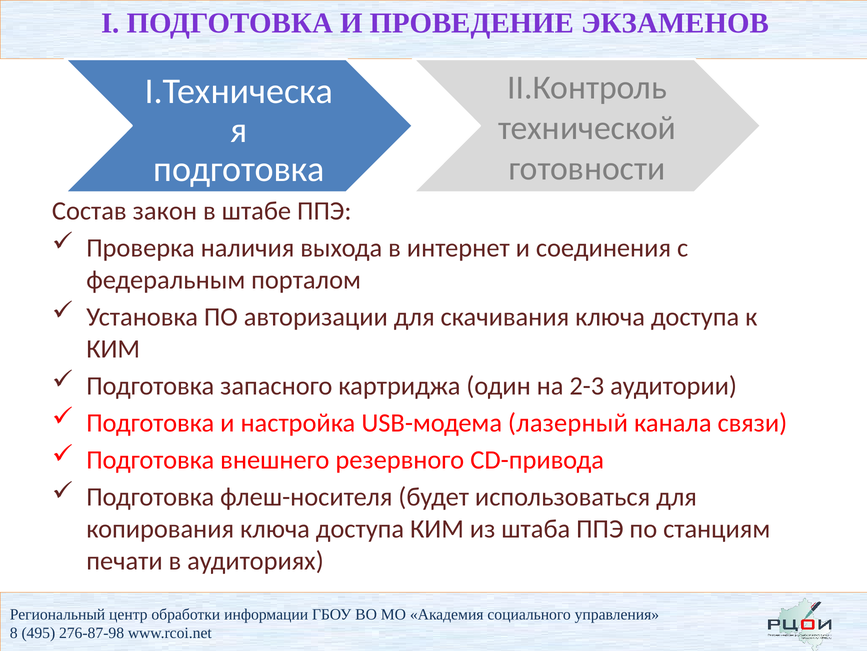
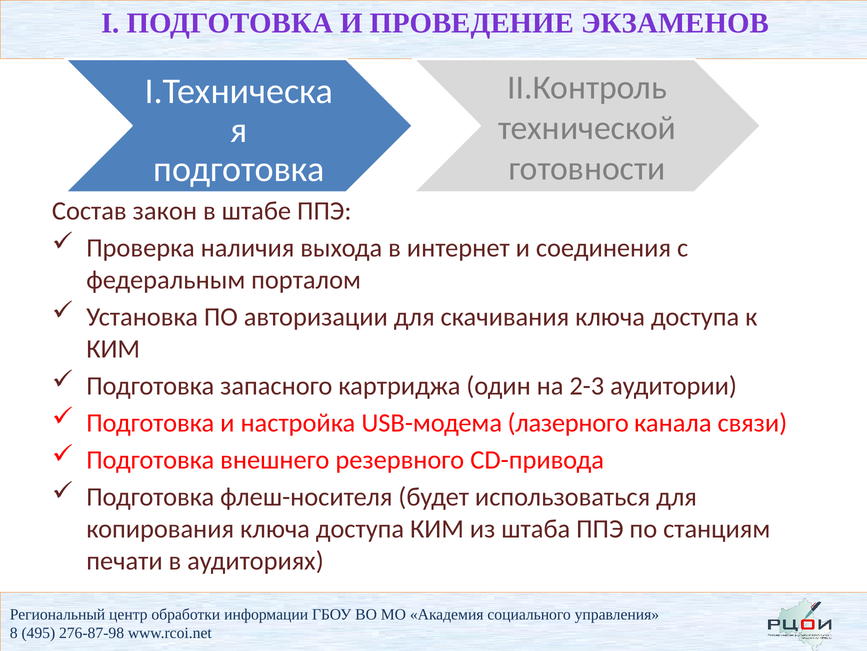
лазерный: лазерный -> лазерного (568, 423)
